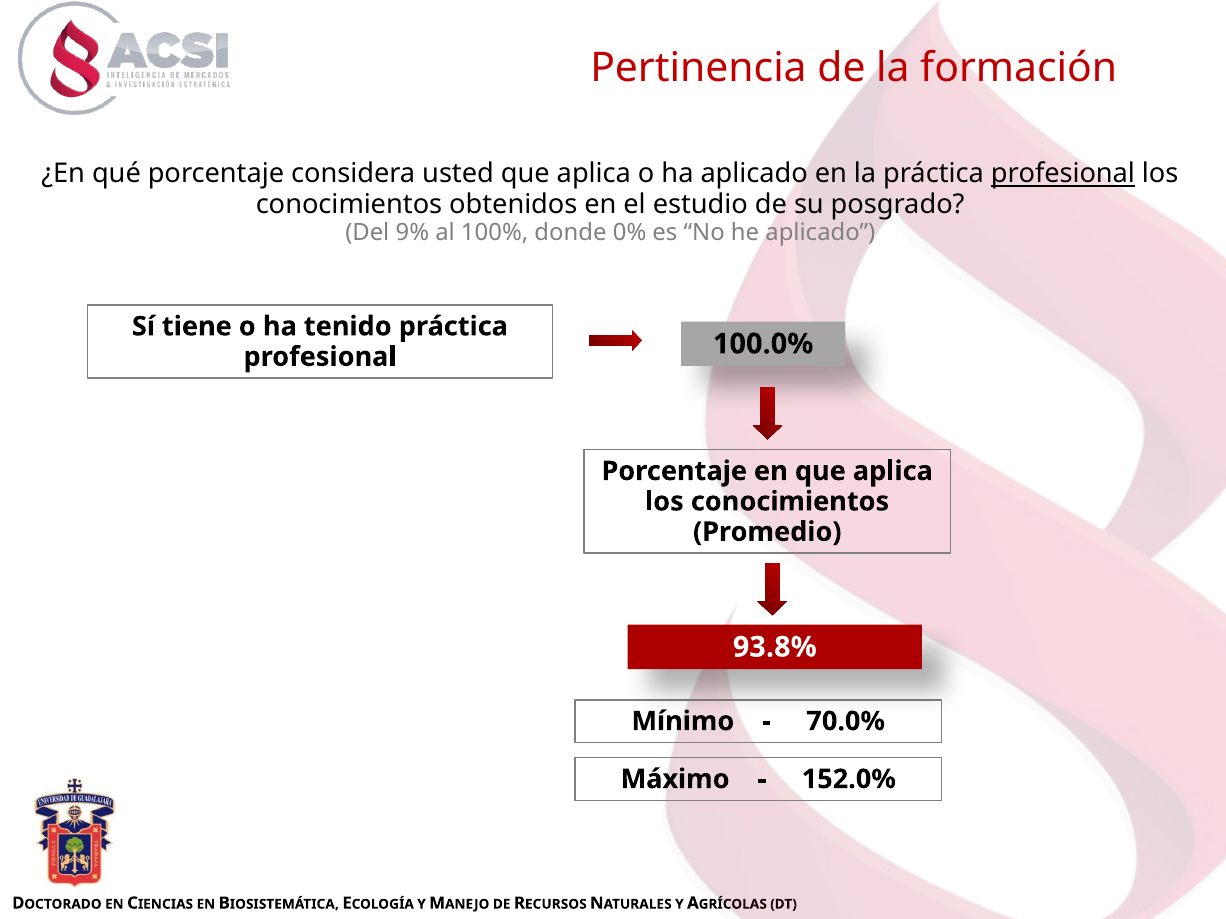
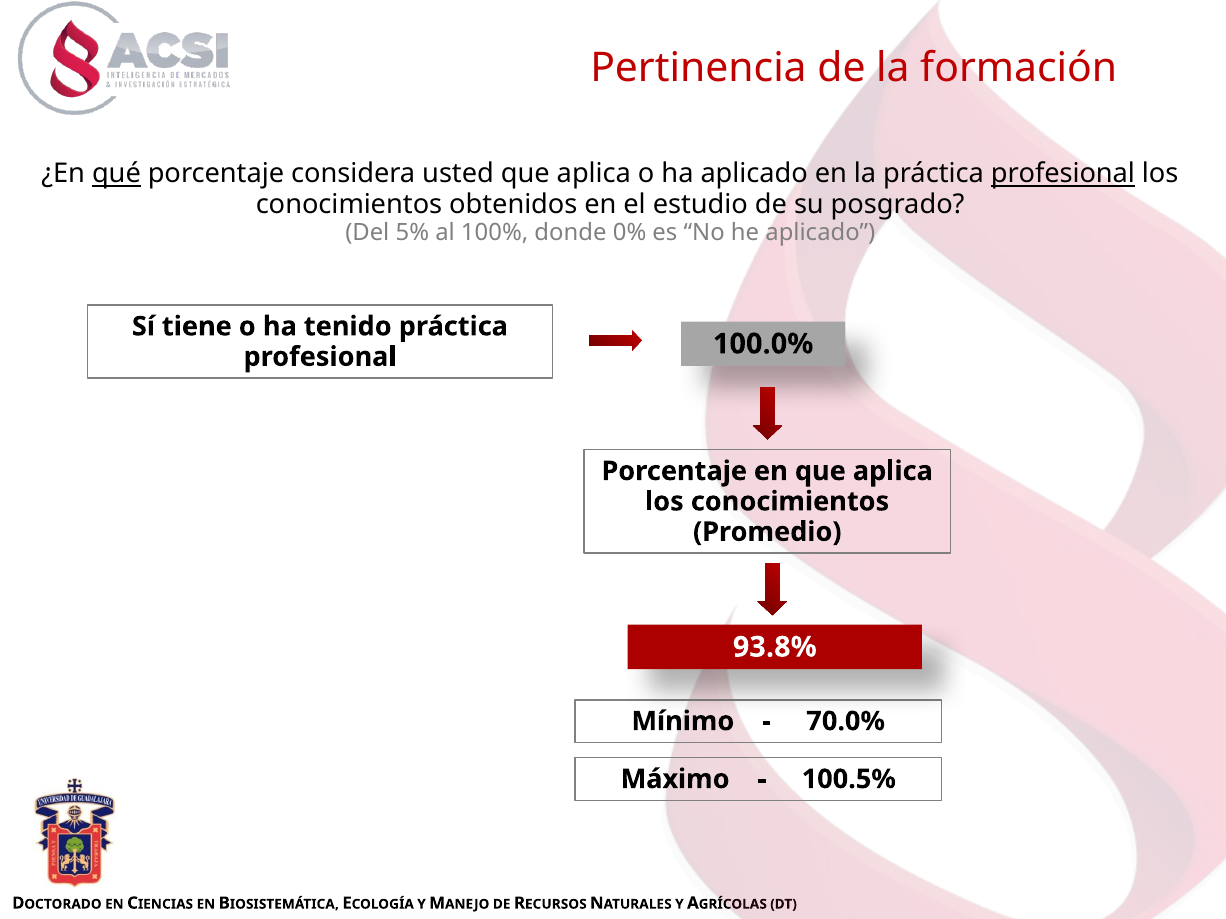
qué underline: none -> present (116, 174)
9%: 9% -> 5% (412, 233)
152.0%: 152.0% -> 100.5% (849, 780)
